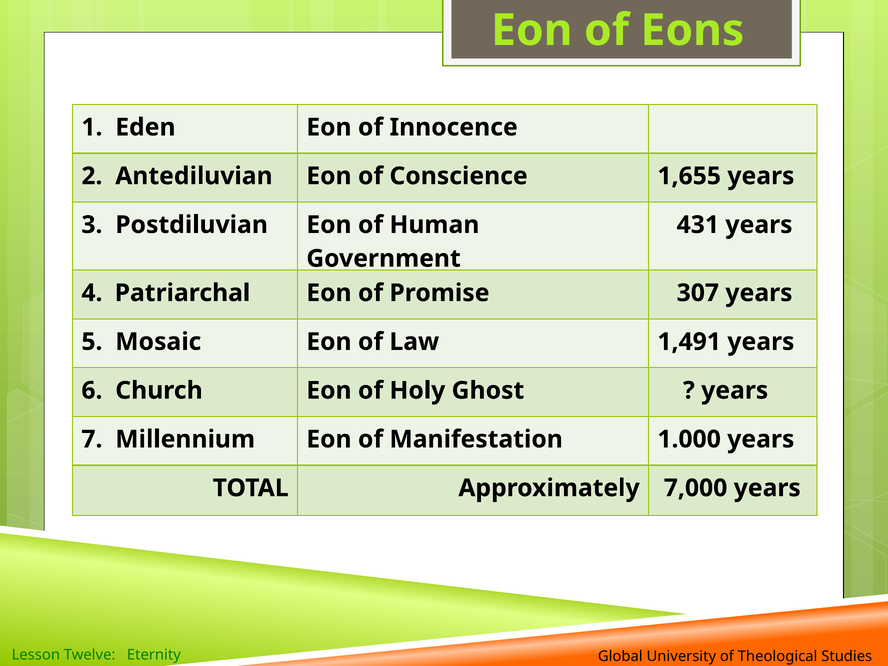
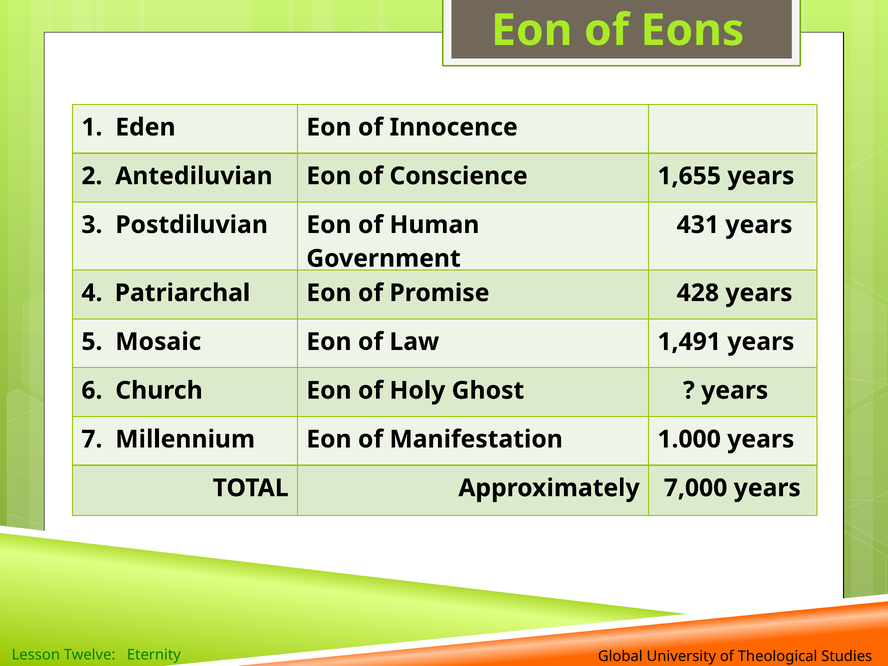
307: 307 -> 428 (698, 293)
